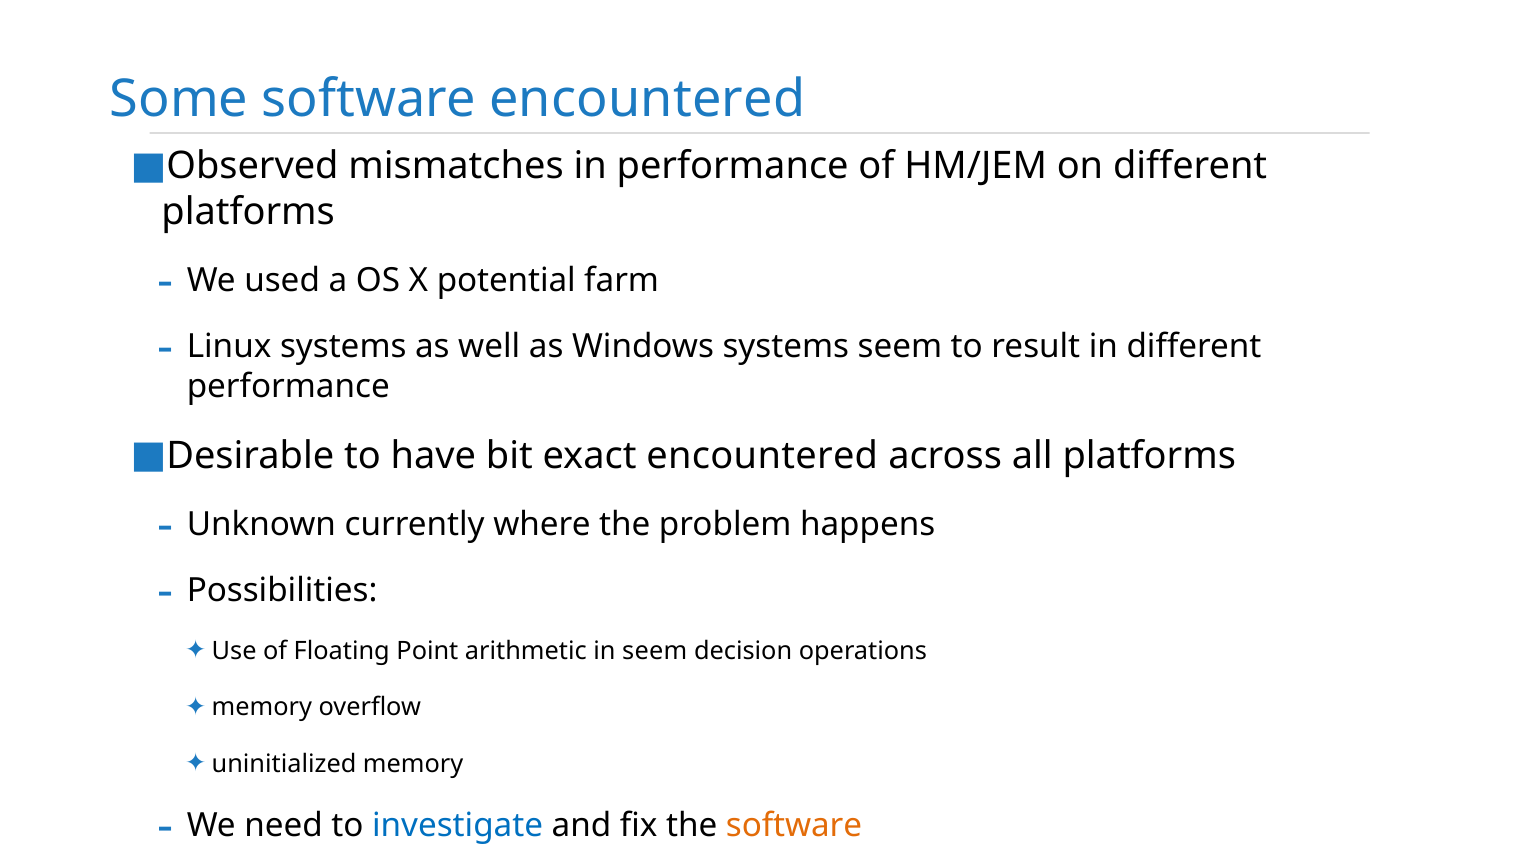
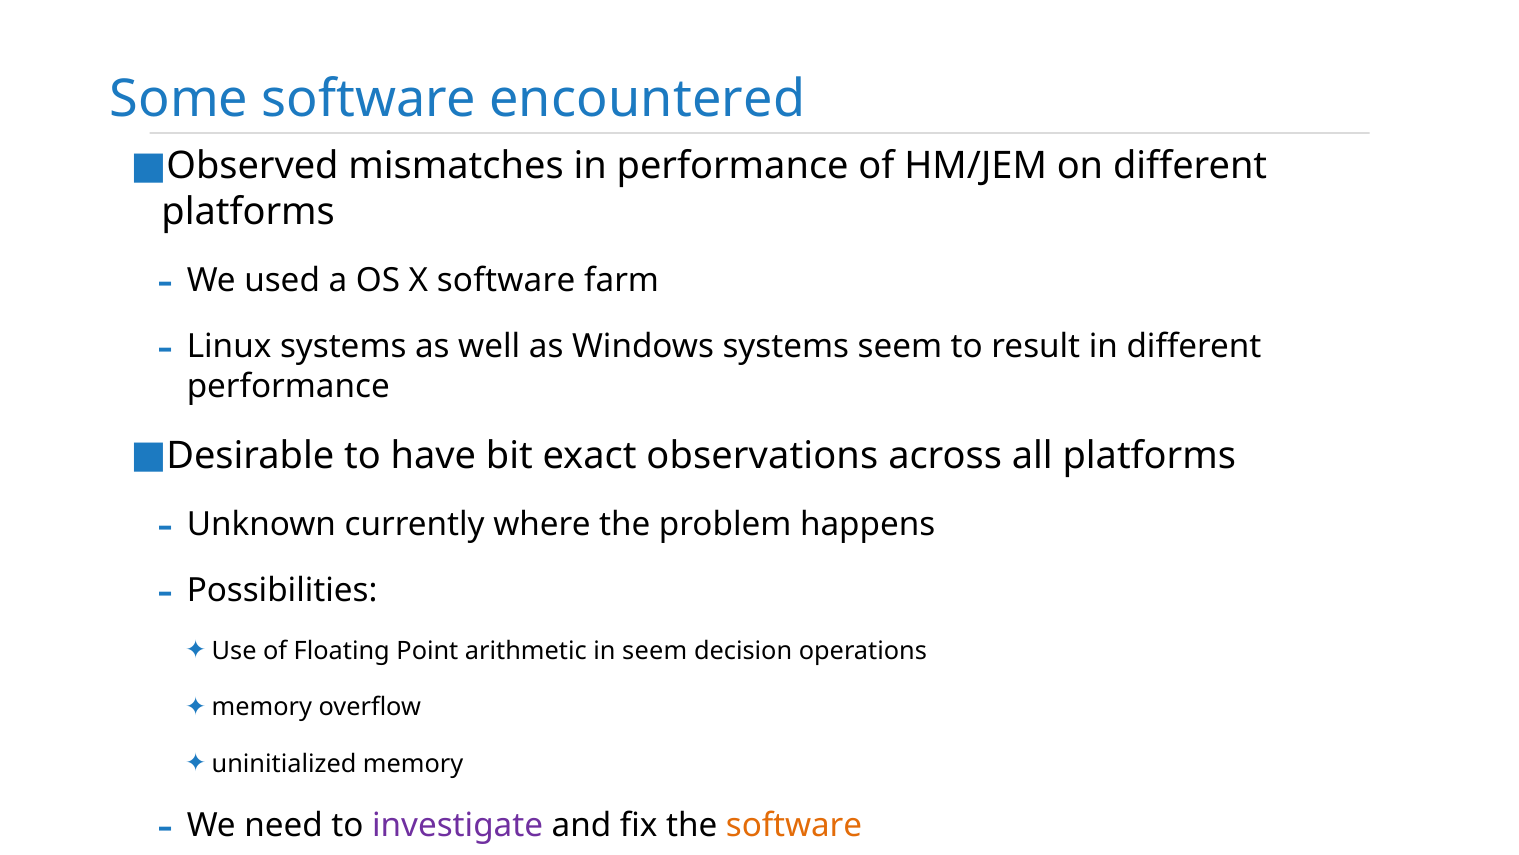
X potential: potential -> software (506, 280)
exact encountered: encountered -> observations (762, 455)
investigate colour: blue -> purple (458, 825)
